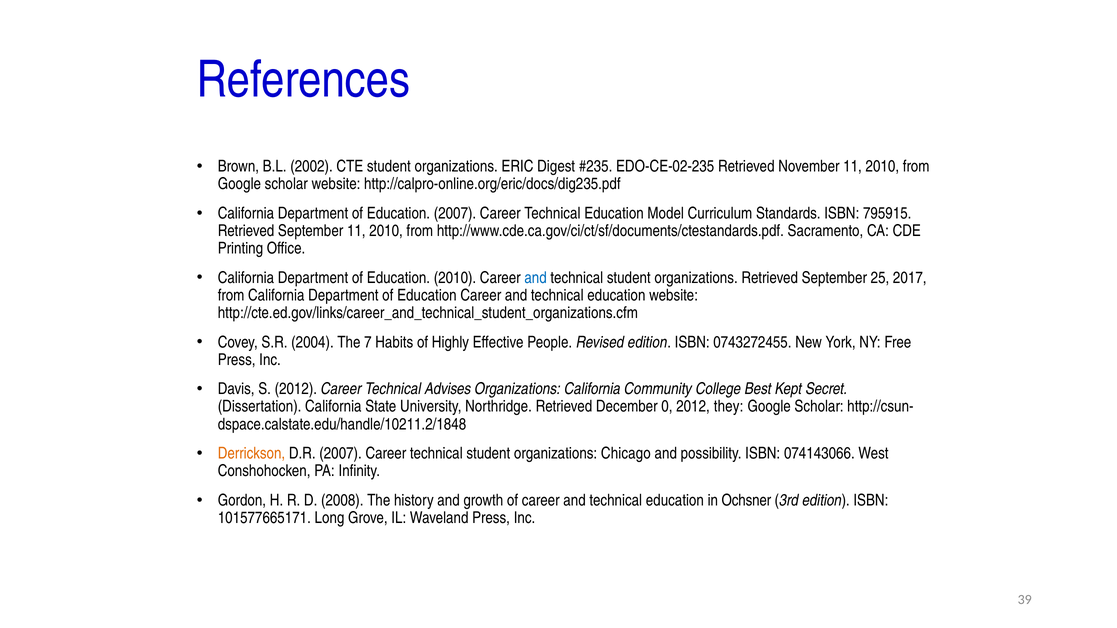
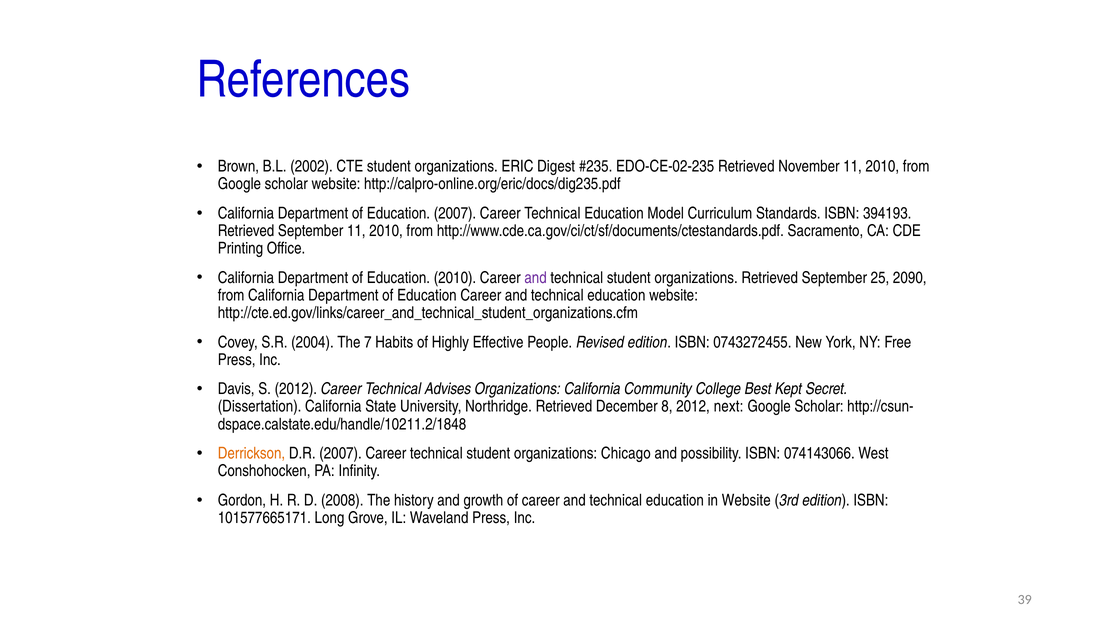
795915: 795915 -> 394193 (887, 213)
and colour: blue -> purple (536, 278)
2017: 2017 -> 2090 (910, 278)
0: 0 -> 8 (667, 407)
they: they -> next (729, 407)
in Ochsner: Ochsner -> Website (746, 501)
